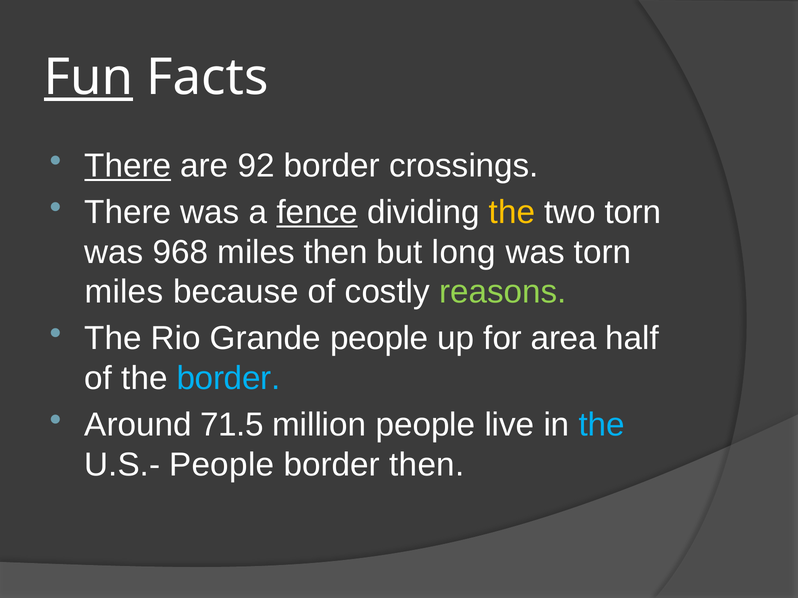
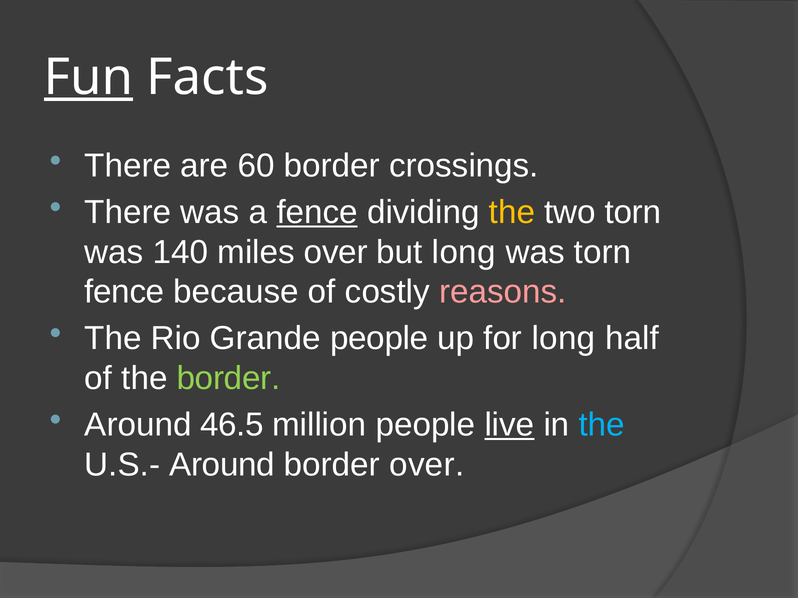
There underline: present -> none (128, 166)
92: 92 -> 60 (256, 166)
968: 968 -> 140 (180, 252)
miles then: then -> over (336, 252)
miles: miles -> fence (124, 292)
reasons colour: light green -> pink (503, 292)
for area: area -> long (563, 339)
border colour: light blue -> light green (229, 379)
71.5: 71.5 -> 46.5 (232, 425)
live underline: none -> present (509, 425)
U.S.- People: People -> Around (222, 465)
border then: then -> over (427, 465)
